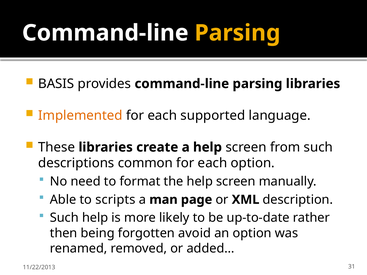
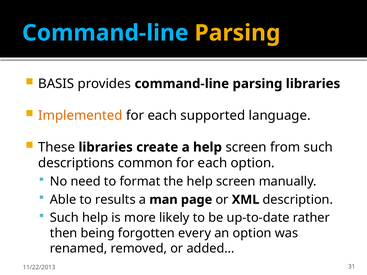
Command-line colour: white -> light blue (105, 33)
scripts: scripts -> results (115, 200)
avoid: avoid -> every (195, 233)
